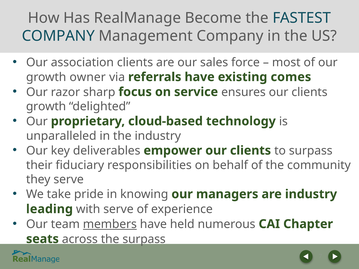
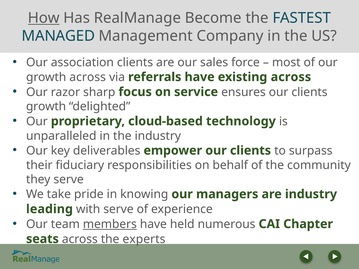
How underline: none -> present (44, 18)
COMPANY: COMPANY -> MANAGED (58, 36)
growth owner: owner -> across (88, 77)
existing comes: comes -> across (291, 77)
the surpass: surpass -> experts (144, 239)
